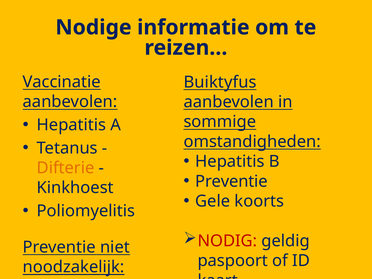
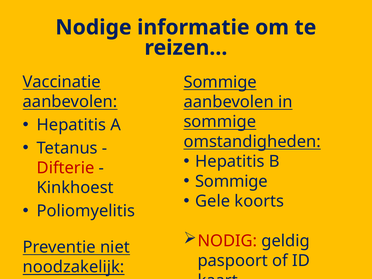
Buiktyfus: Buiktyfus -> Sommige (220, 82)
Difterie colour: orange -> red (66, 168)
Preventie: Preventie -> Sommige (231, 181)
